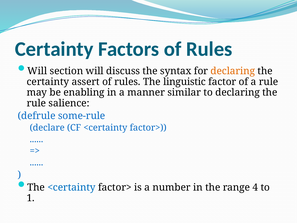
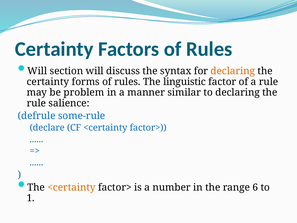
assert: assert -> forms (86, 82)
enabling: enabling -> problem (84, 92)
<certainty colour: blue -> orange (71, 187)
4: 4 -> 6 (255, 187)
